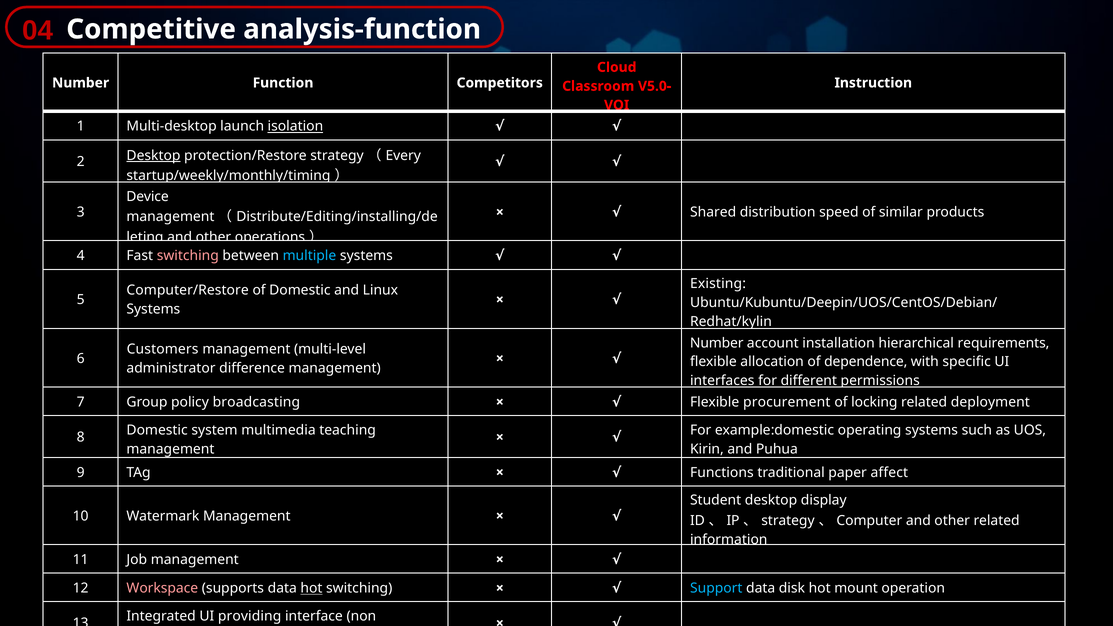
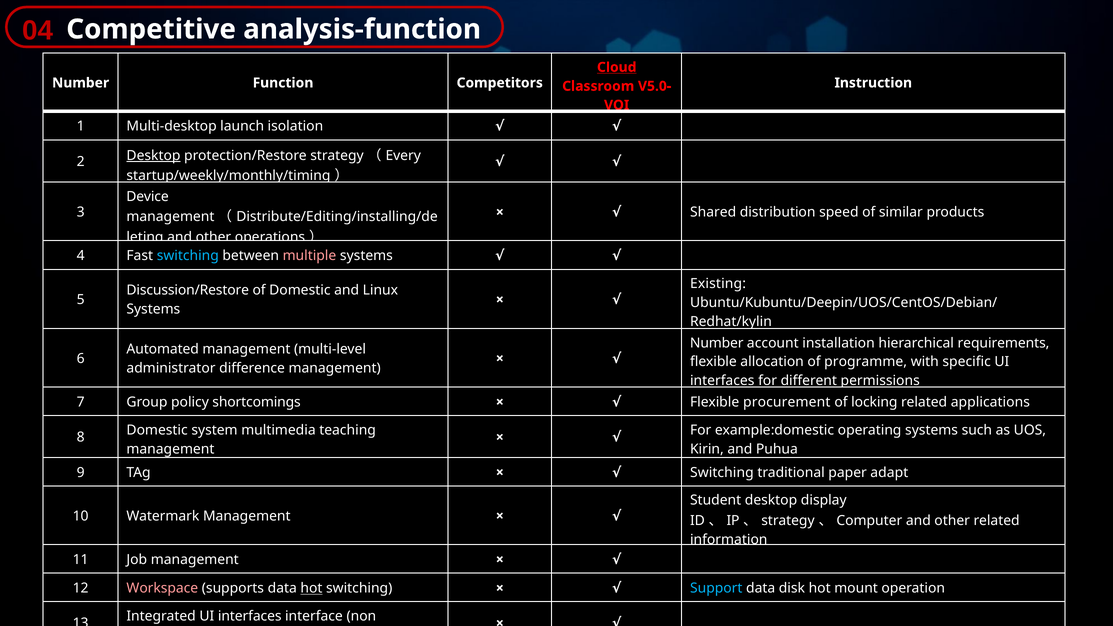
Cloud underline: none -> present (617, 67)
isolation underline: present -> none (295, 126)
switching colour: pink -> light blue (188, 256)
multiple colour: light blue -> pink (309, 256)
Computer/Restore: Computer/Restore -> Discussion/Restore (188, 290)
Customers: Customers -> Automated (163, 349)
dependence: dependence -> programme (866, 362)
broadcasting: broadcasting -> shortcomings (257, 402)
deployment: deployment -> applications (990, 402)
Functions: Functions -> Switching (722, 472)
affect: affect -> adapt (889, 472)
Integrated UI providing: providing -> interfaces (250, 616)
